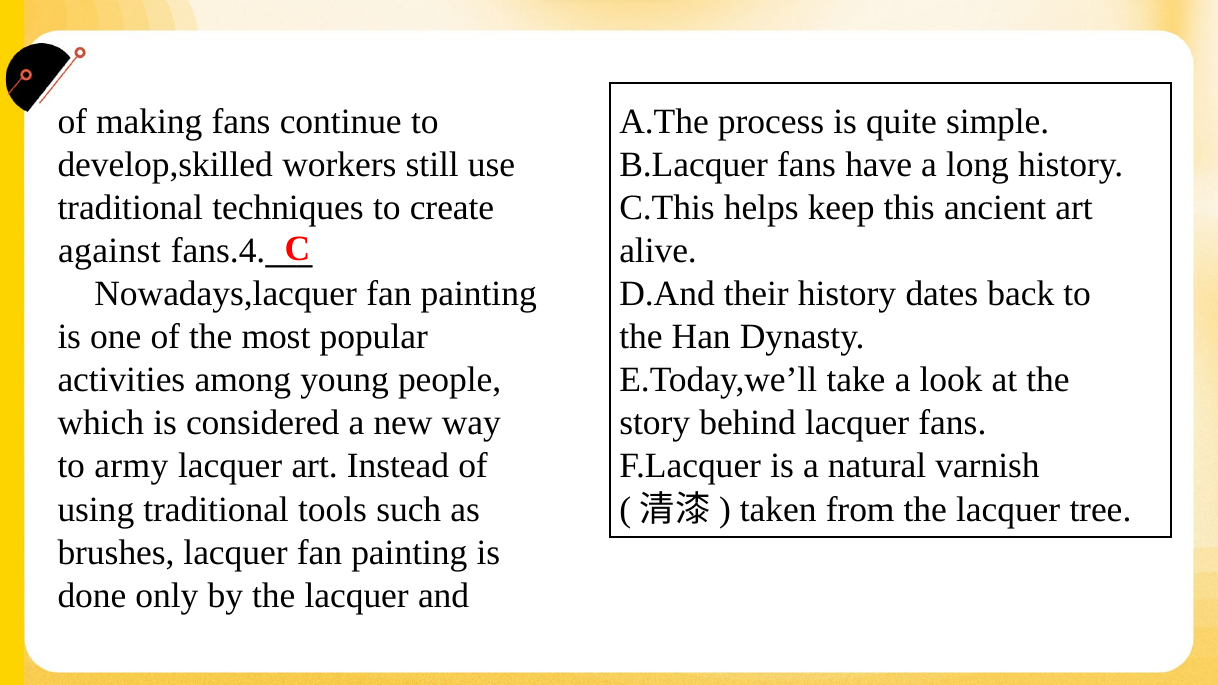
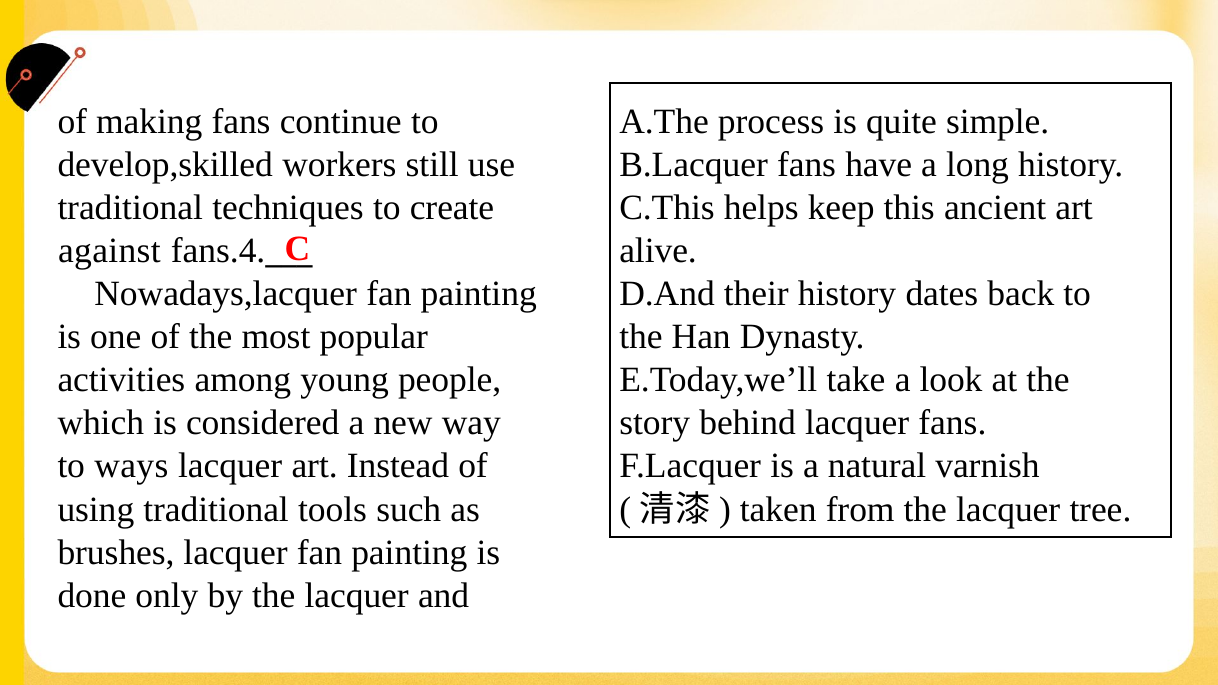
army: army -> ways (131, 466)
